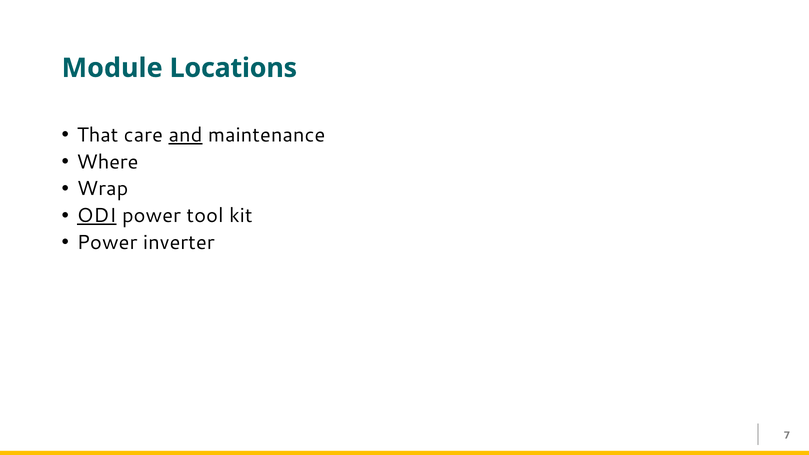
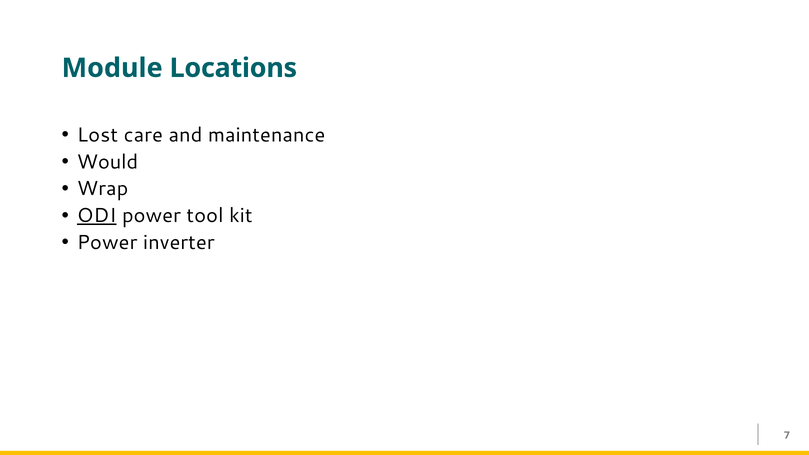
That: That -> Lost (97, 135)
and underline: present -> none (185, 135)
Where: Where -> Would (107, 162)
